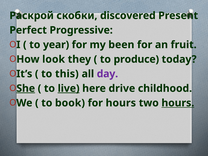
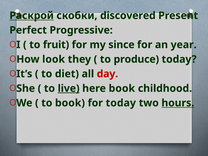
Раскрой underline: none -> present (32, 16)
year: year -> fruit (56, 45)
been: been -> since (121, 45)
fruit: fruit -> year (184, 45)
this: this -> diet (67, 74)
day colour: purple -> red (107, 74)
She underline: present -> none (26, 88)
here drive: drive -> book (122, 88)
for hours: hours -> today (121, 103)
